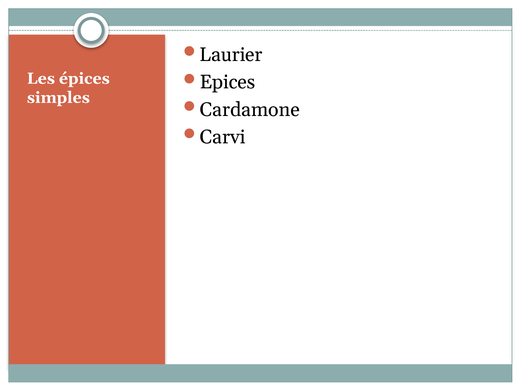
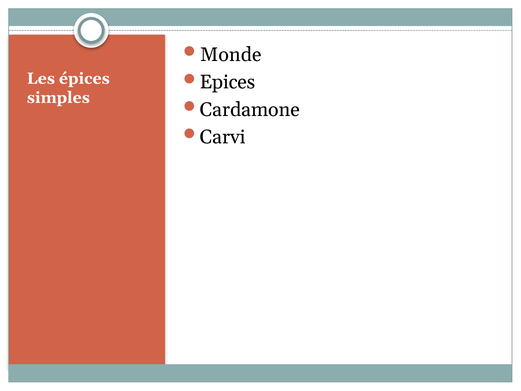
Laurier: Laurier -> Monde (231, 55)
